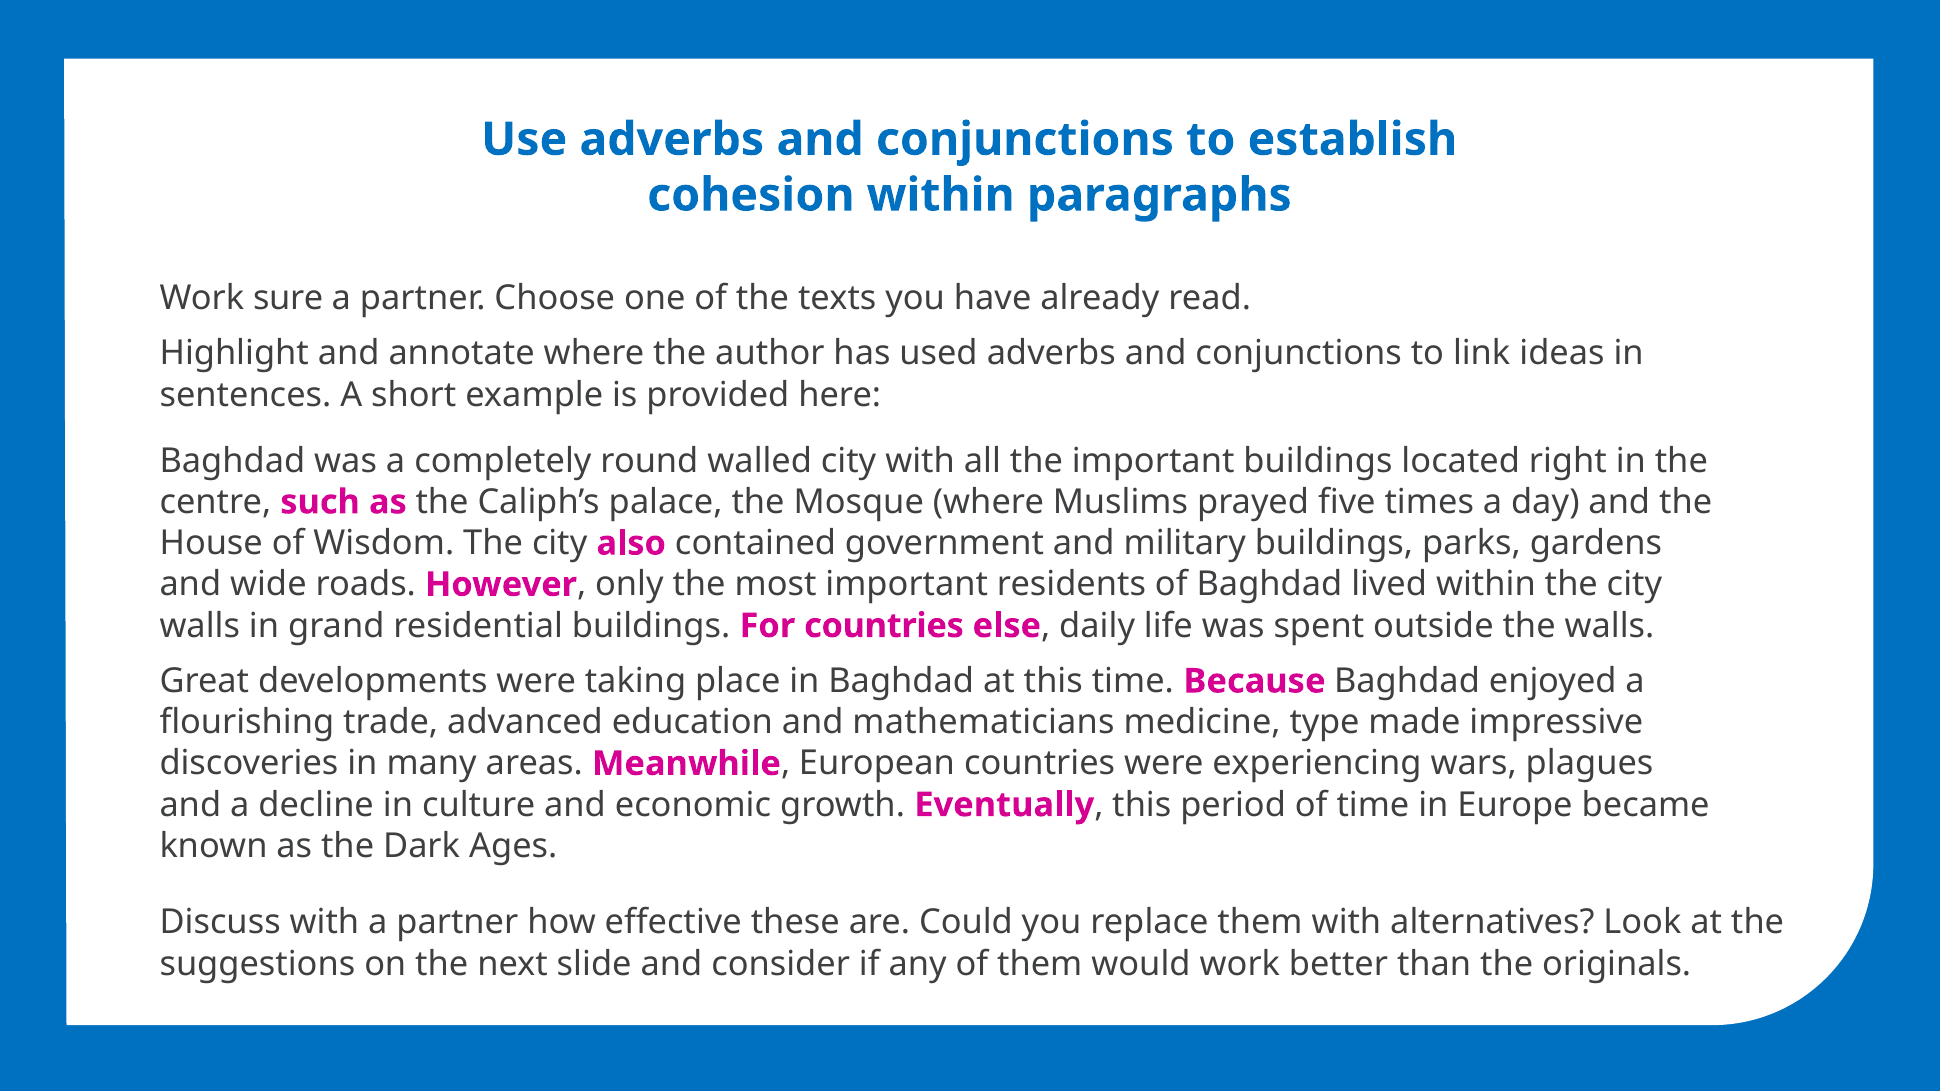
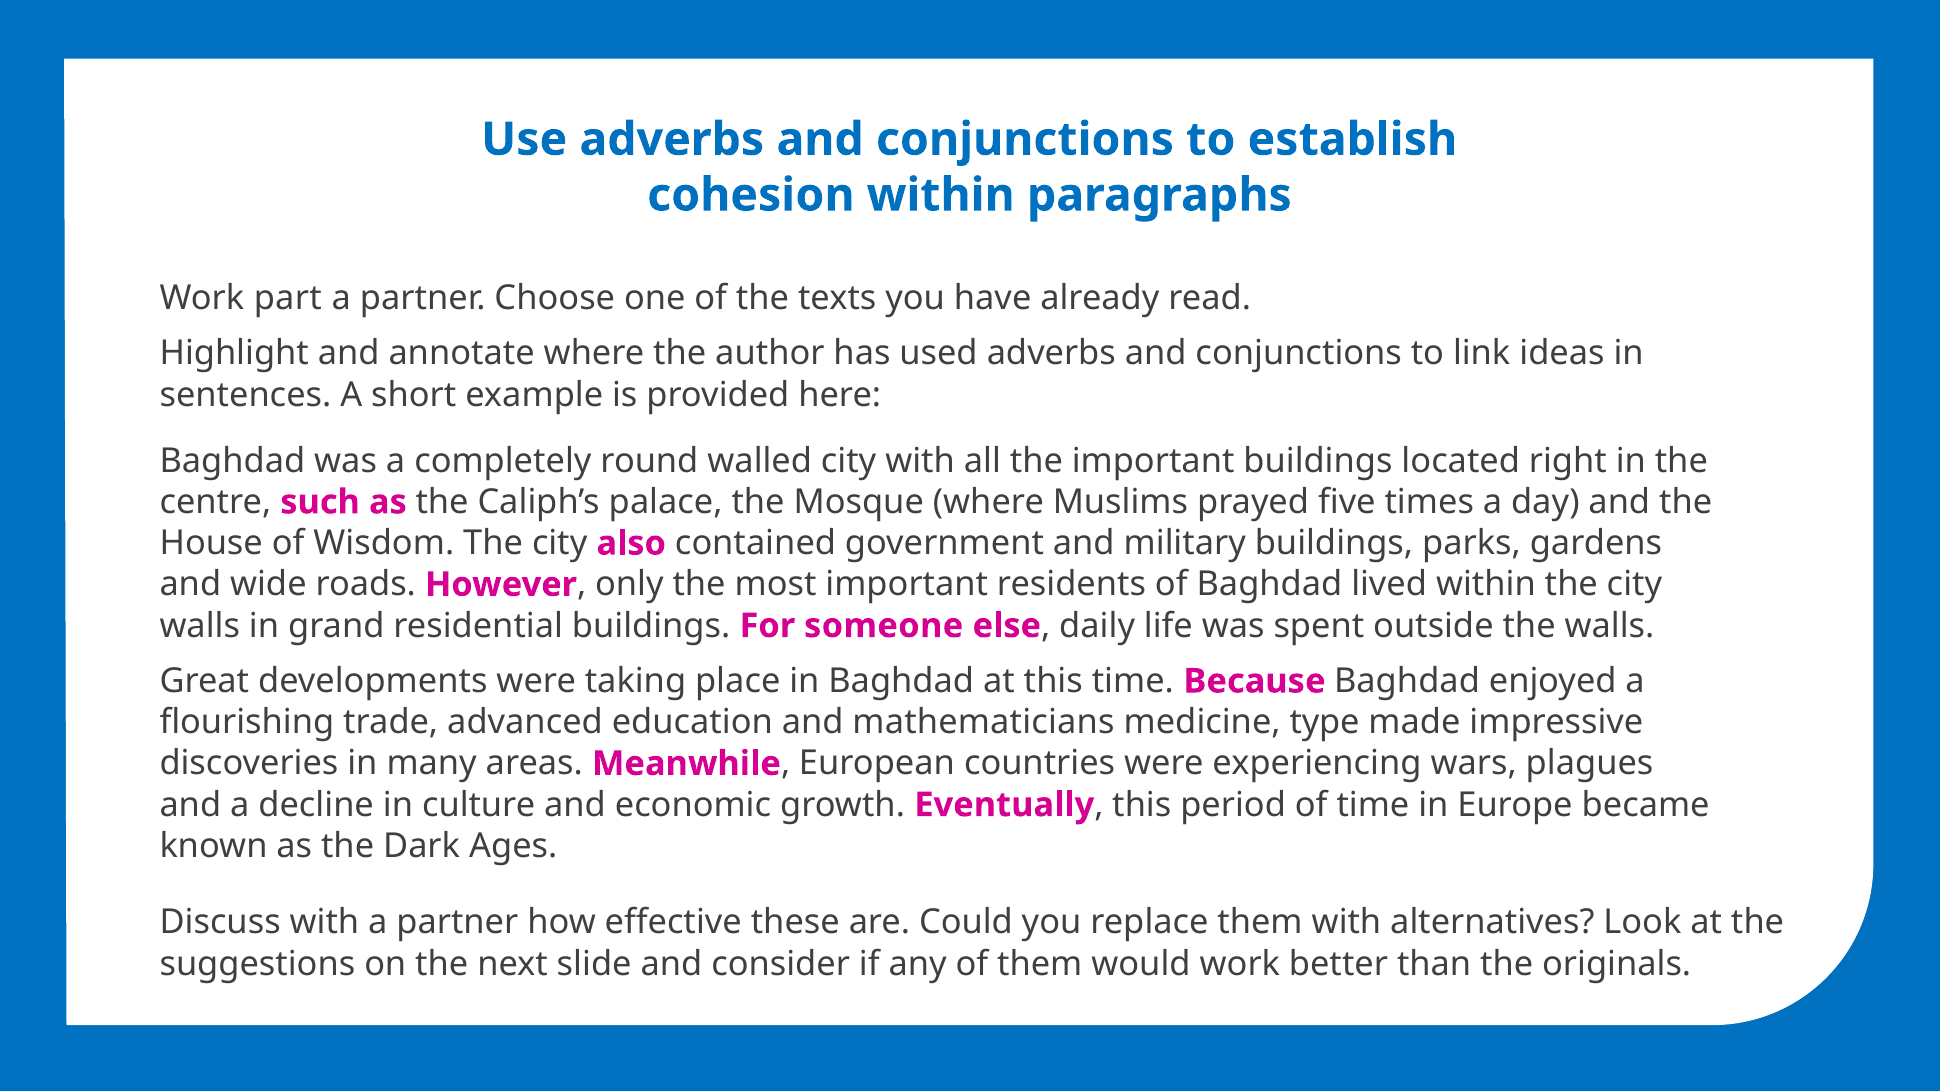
sure: sure -> part (288, 298)
For countries: countries -> someone (884, 626)
